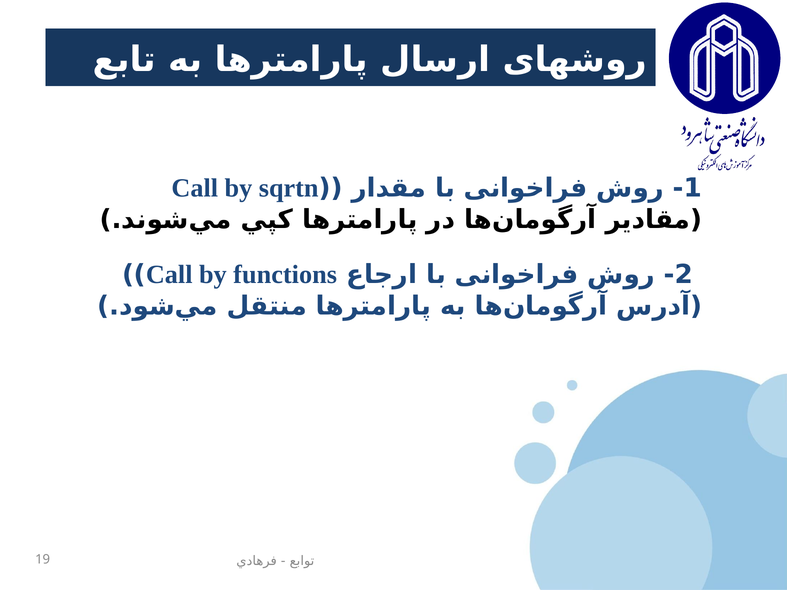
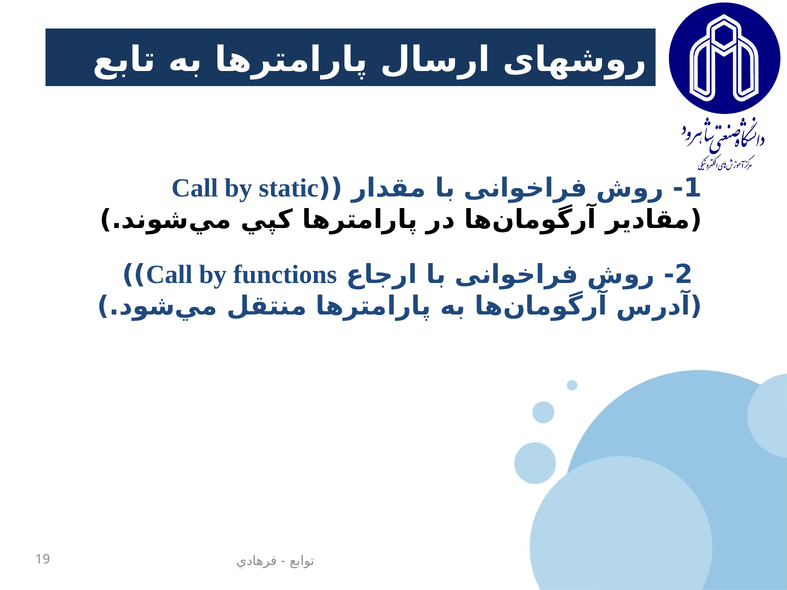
sqrtn: sqrtn -> static (289, 188)
